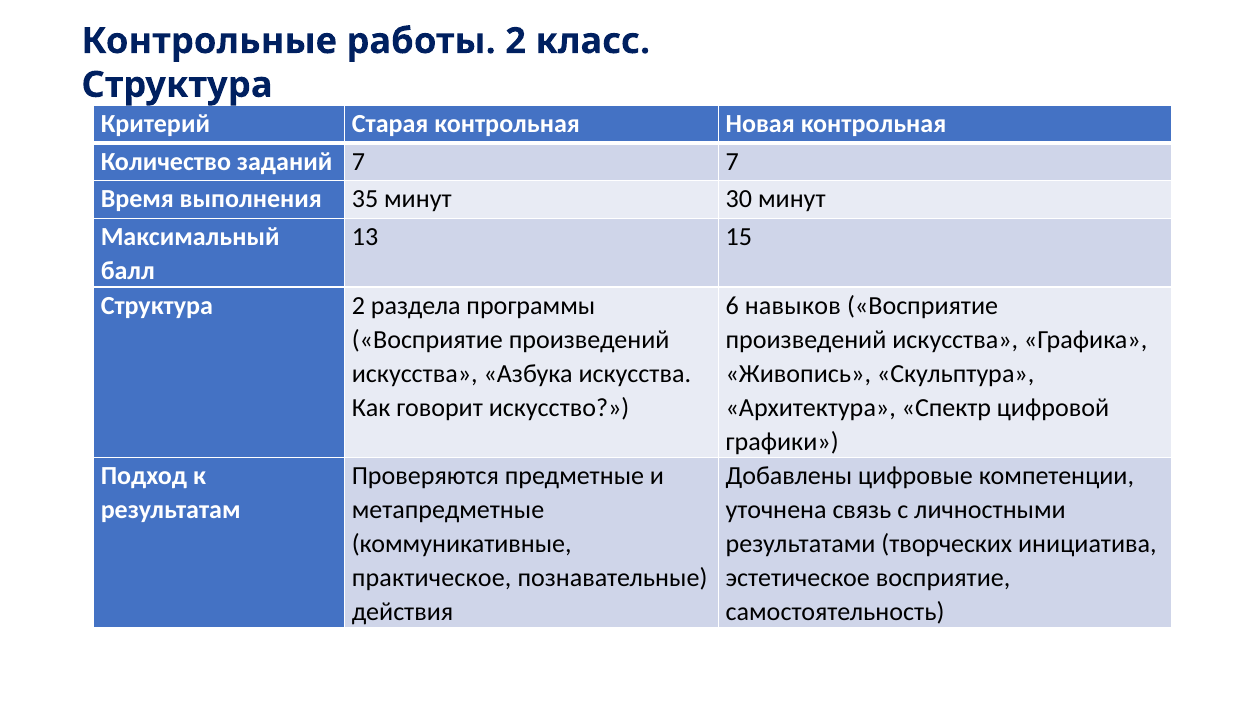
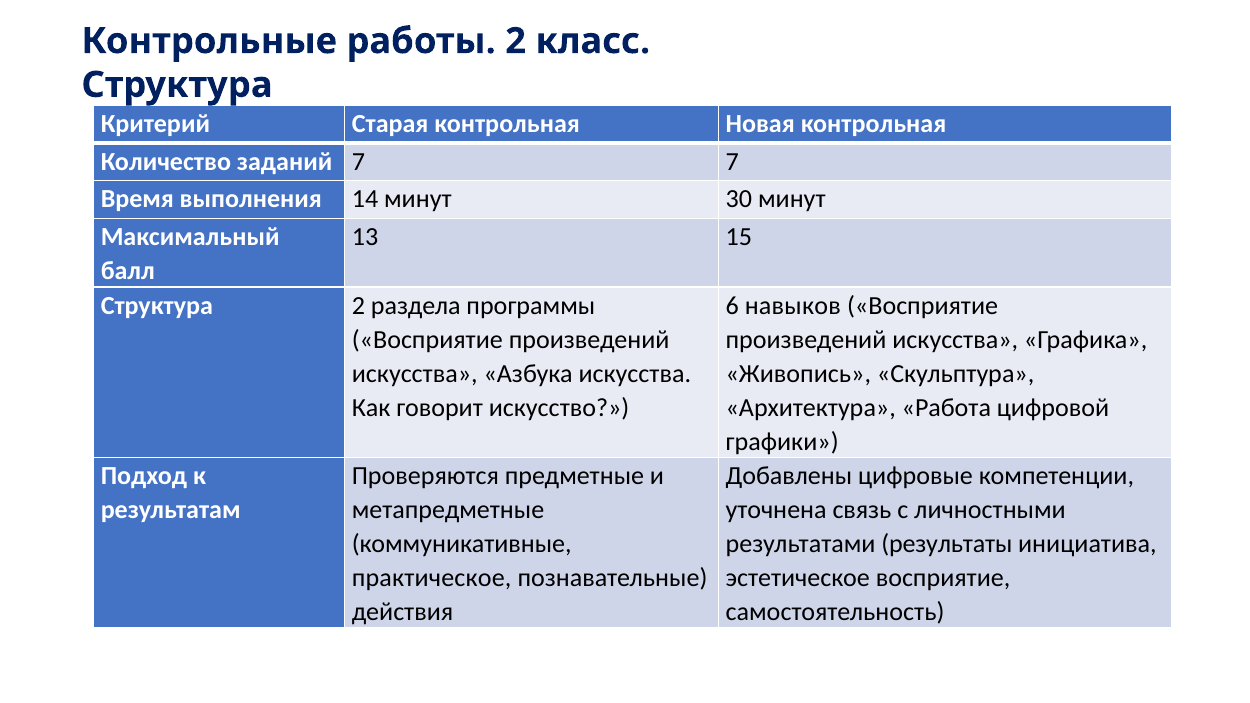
35: 35 -> 14 (365, 199)
Спектр: Спектр -> Работа (946, 408)
творческих: творческих -> результаты (947, 544)
